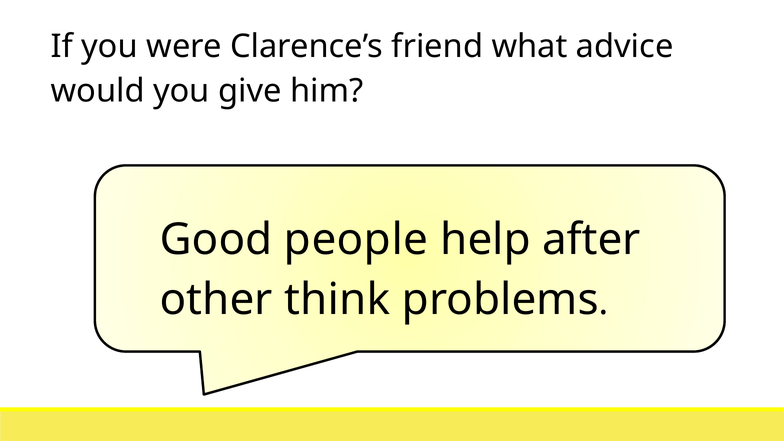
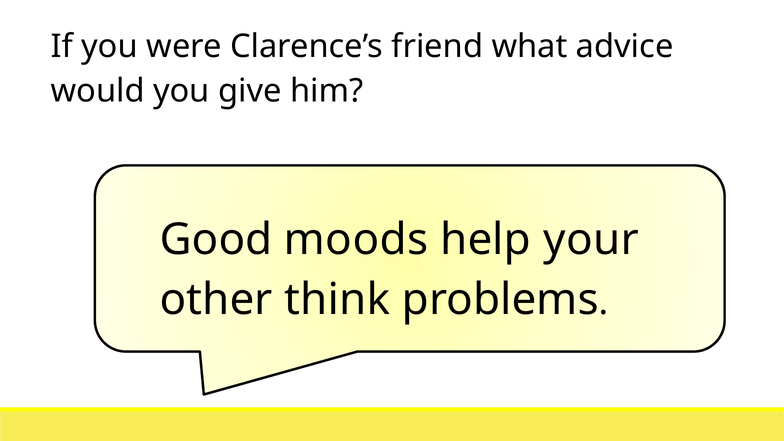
people: people -> moods (356, 240)
after: after -> your (591, 240)
